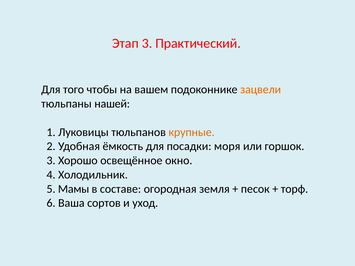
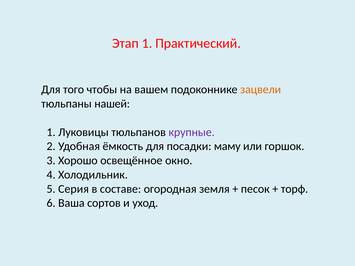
Этап 3: 3 -> 1 (147, 43)
крупные colour: orange -> purple (192, 132)
моря: моря -> маму (227, 146)
Мамы: Мамы -> Серия (74, 189)
